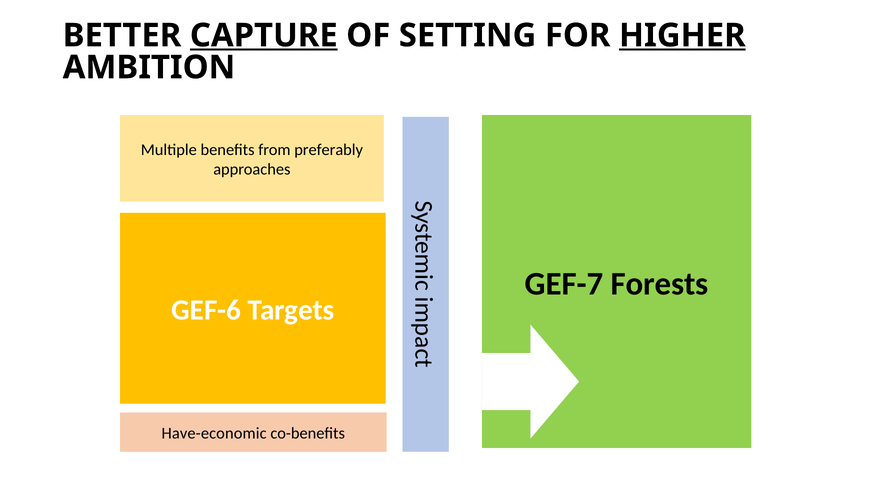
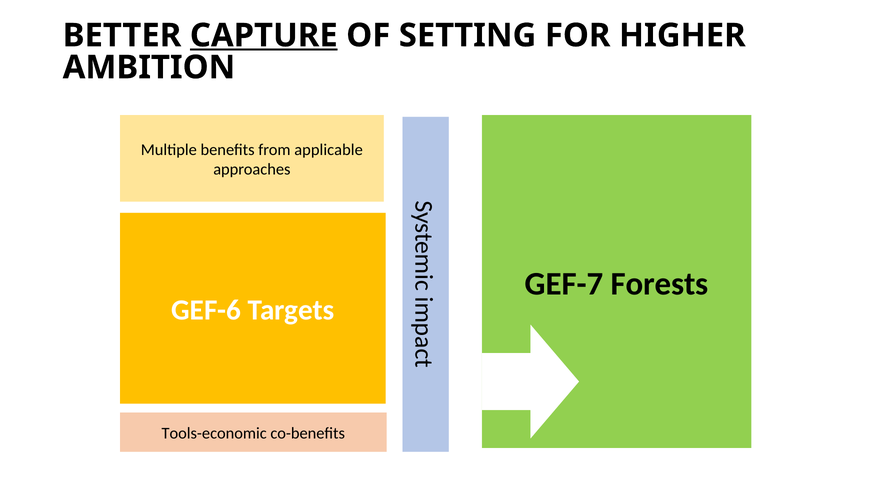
HIGHER underline: present -> none (682, 35)
preferably: preferably -> applicable (329, 150)
Have-economic: Have-economic -> Tools-economic (214, 433)
